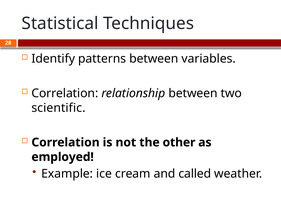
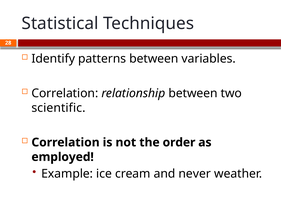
other: other -> order (179, 142)
called: called -> never (195, 173)
